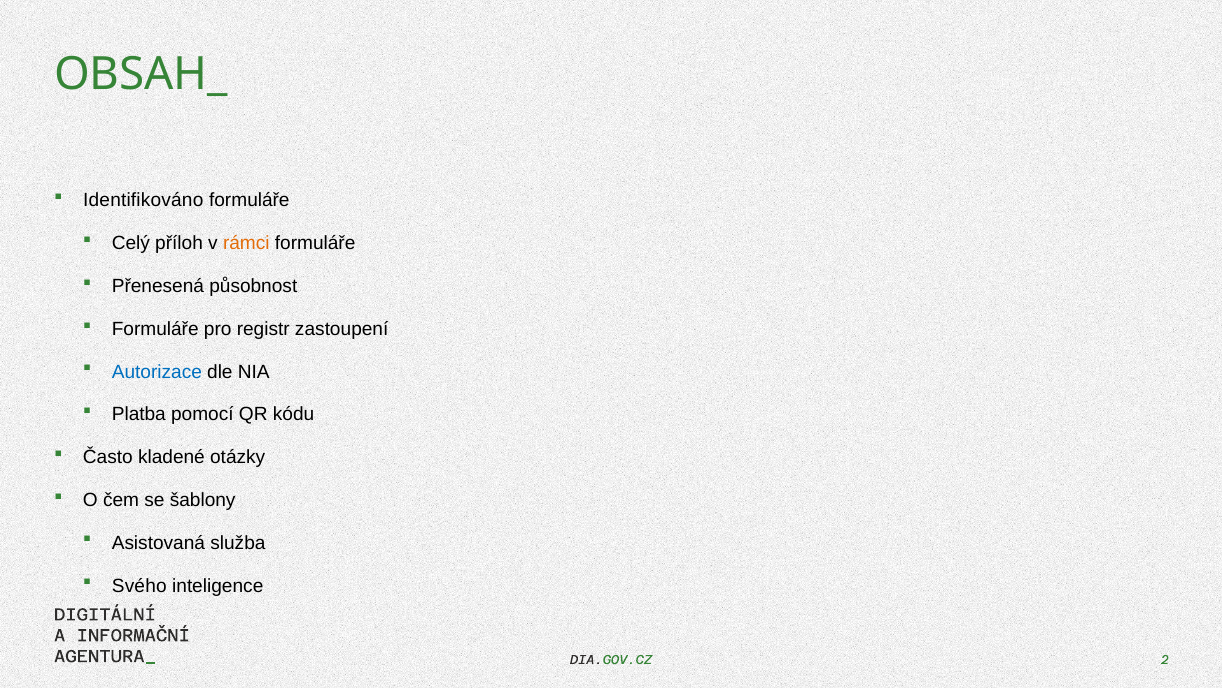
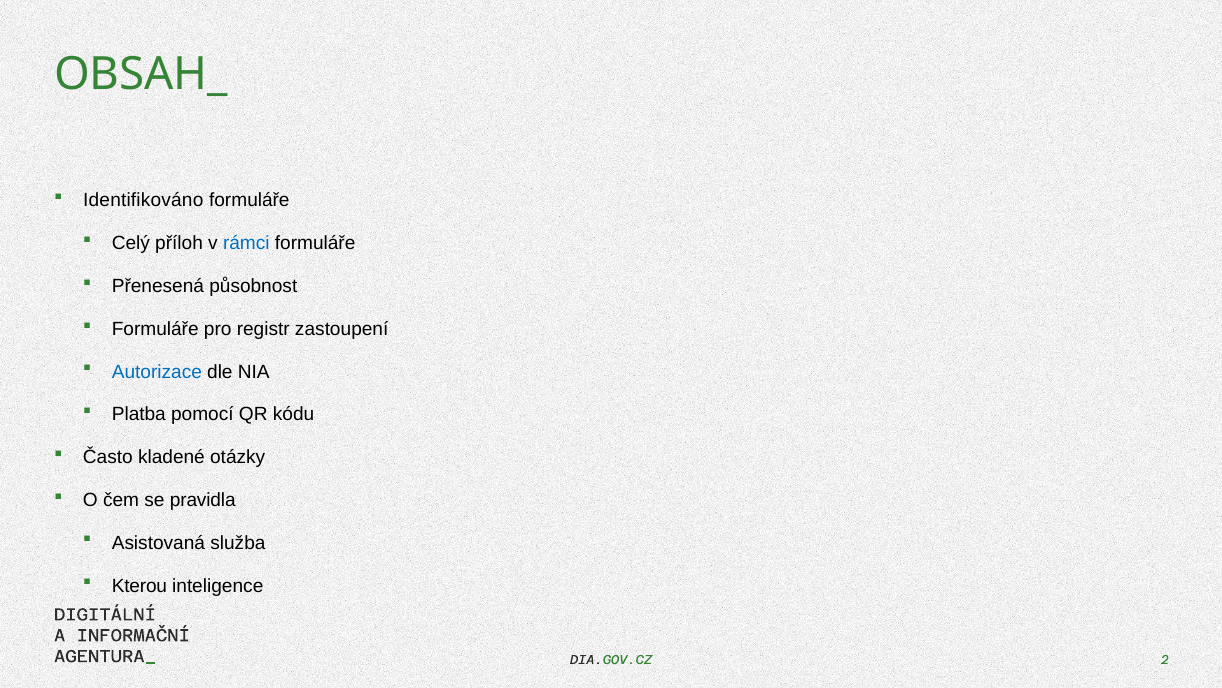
rámci colour: orange -> blue (246, 243)
šablony: šablony -> pravidla (203, 500)
Svého: Svého -> Kterou (139, 585)
